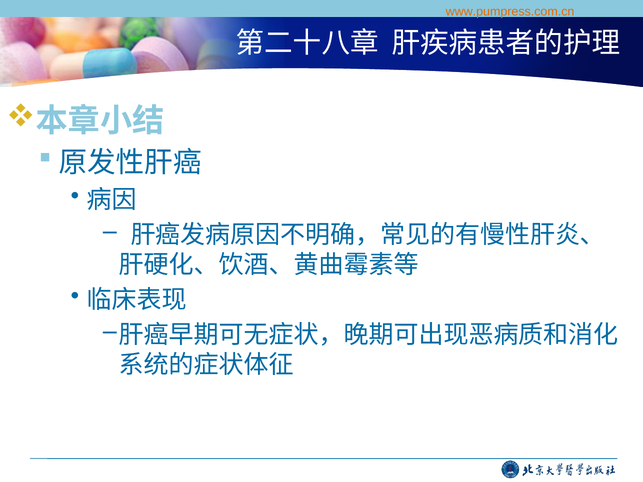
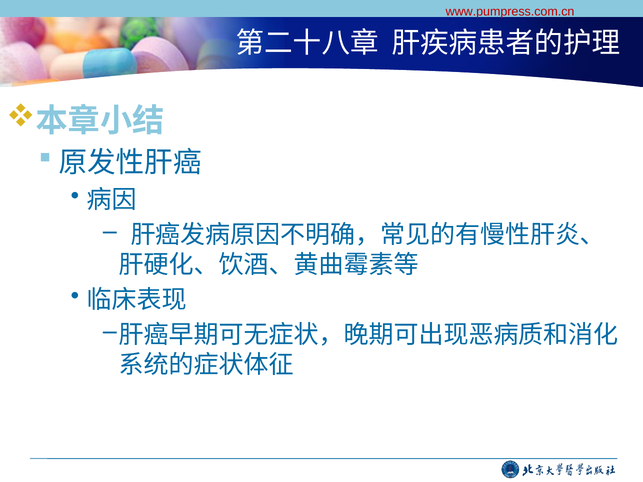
www.pumpress.com.cn colour: orange -> red (510, 12)
